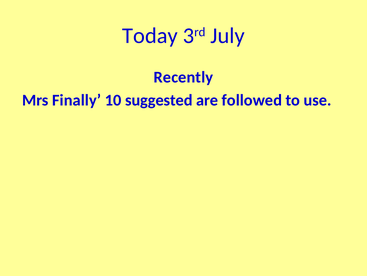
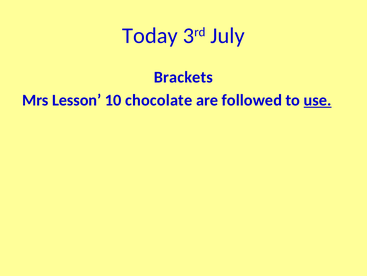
Recently: Recently -> Brackets (183, 77)
Finally: Finally -> Lesson (77, 100)
suggested: suggested -> chocolate (159, 100)
use underline: none -> present (318, 100)
